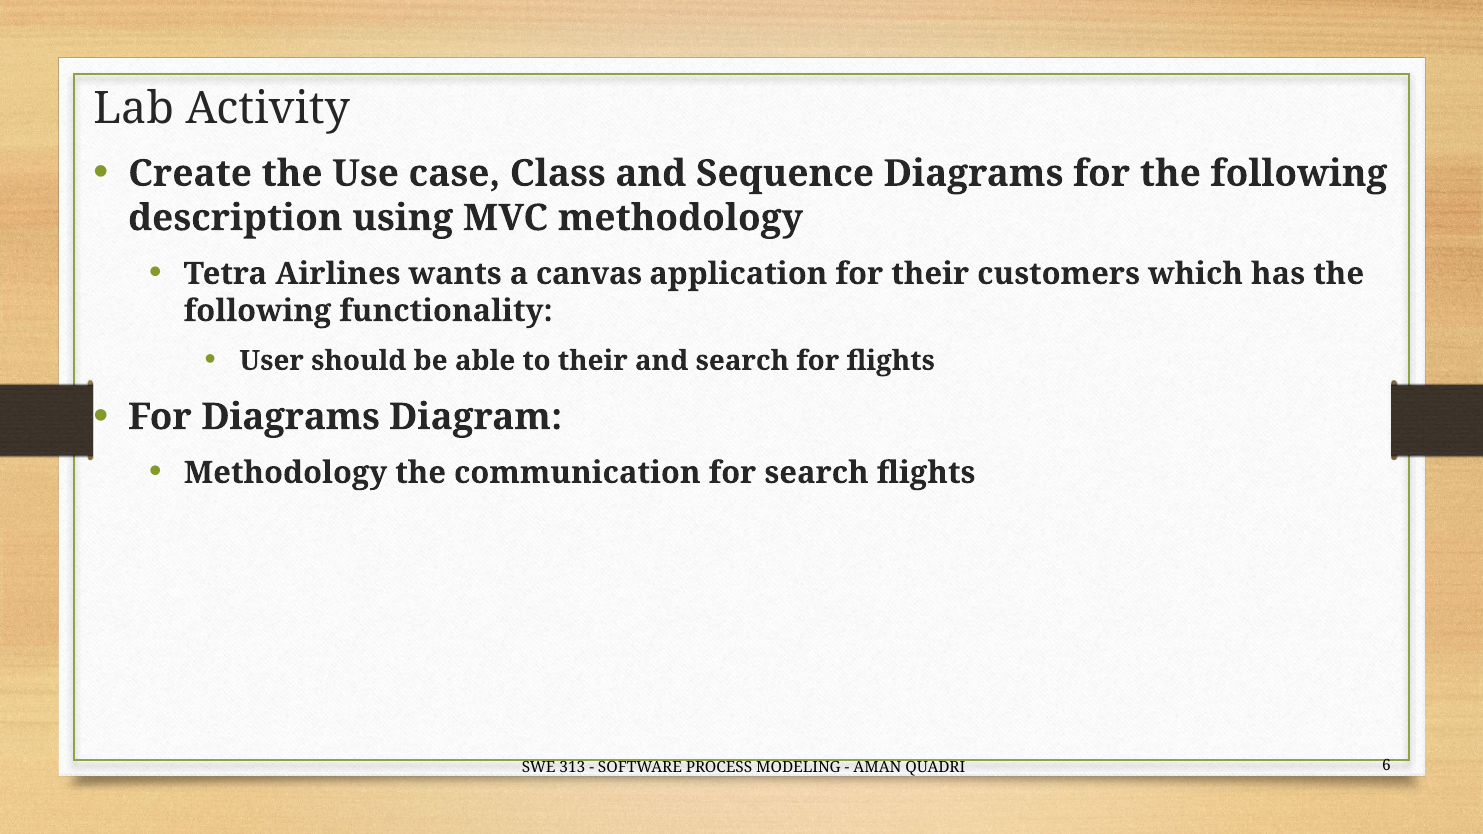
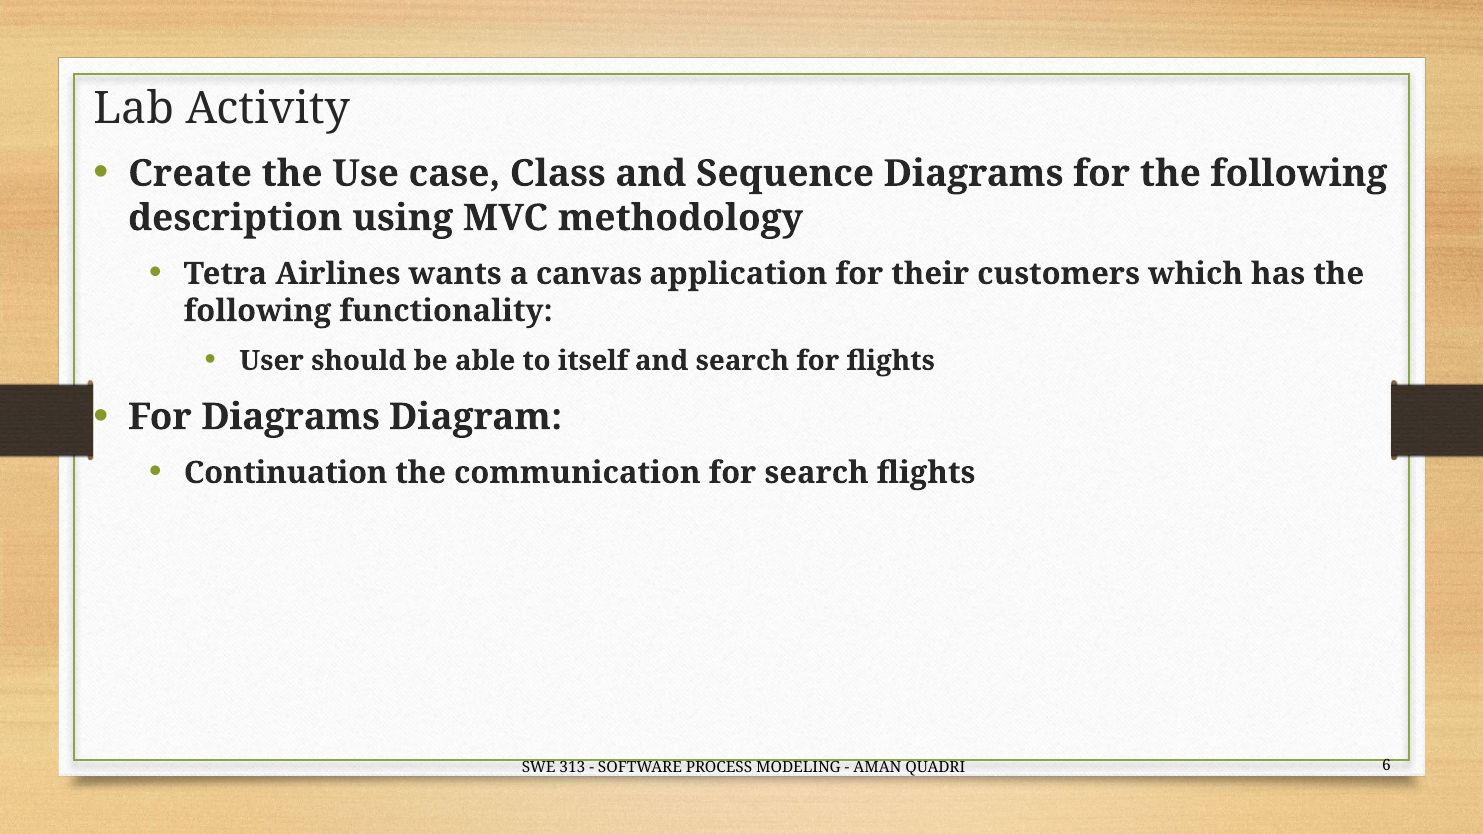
to their: their -> itself (593, 361)
Methodology: Methodology -> Continuation (286, 473)
